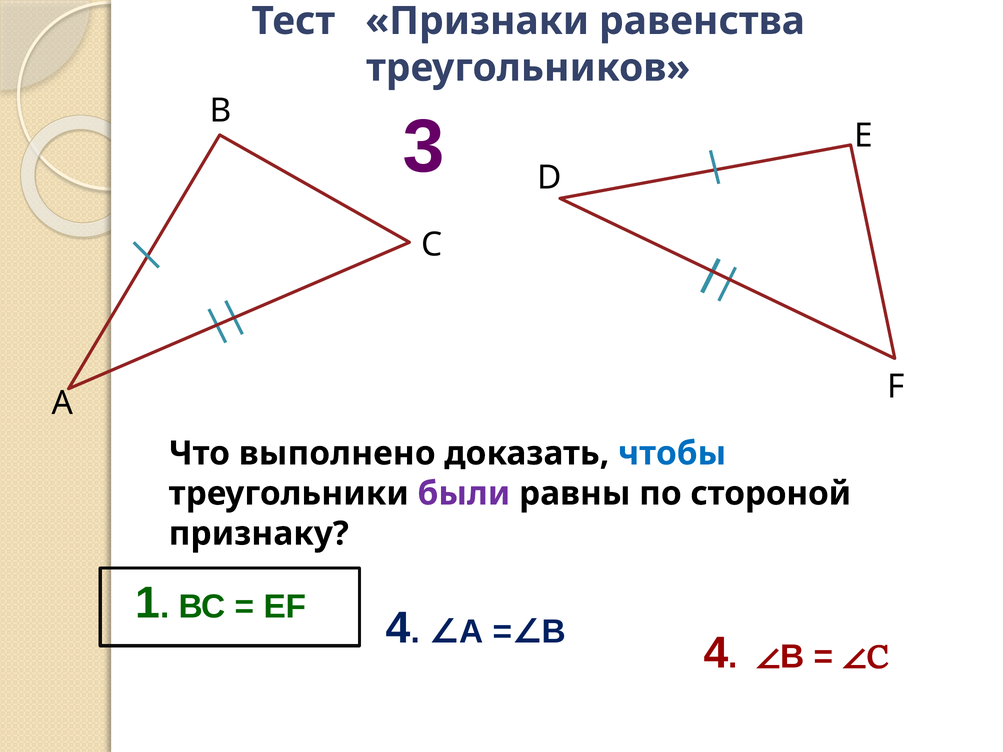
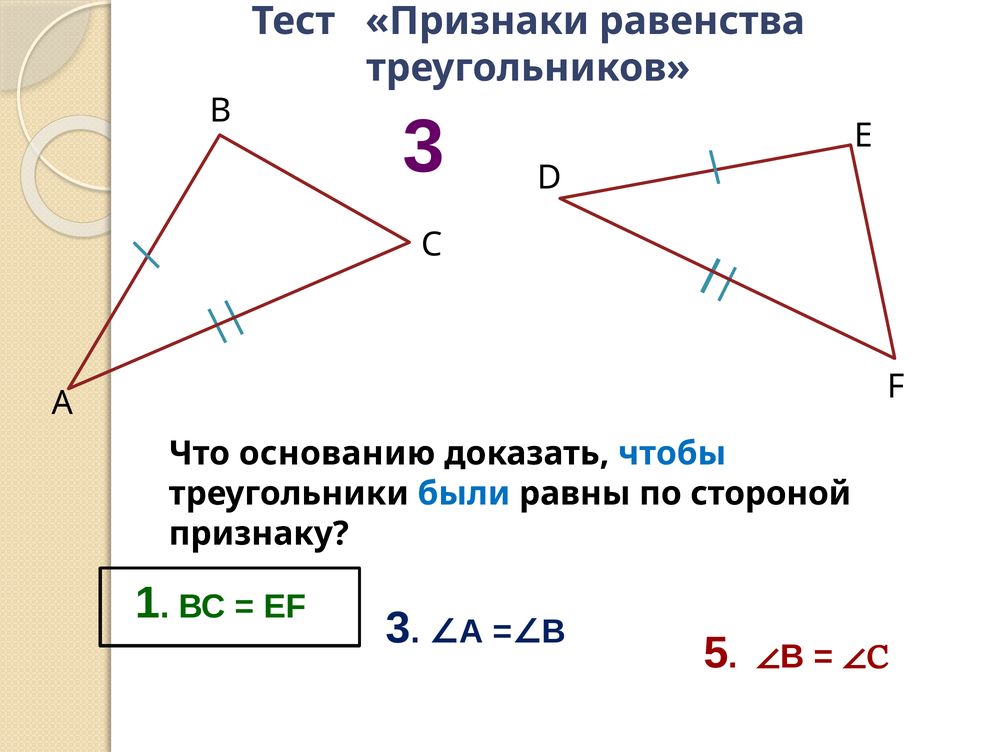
выполнено: выполнено -> основанию (337, 454)
были colour: purple -> blue (464, 494)
ЕF 4: 4 -> 3 (398, 628)
4: 4 -> 5 (716, 653)
